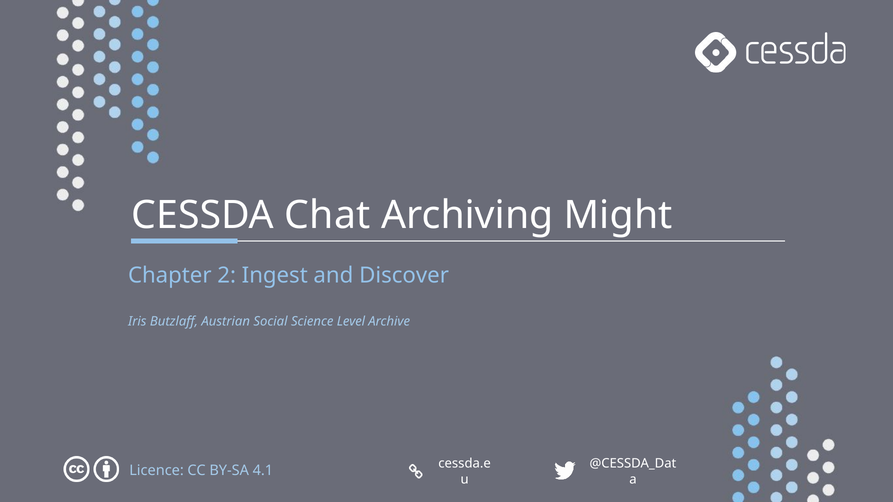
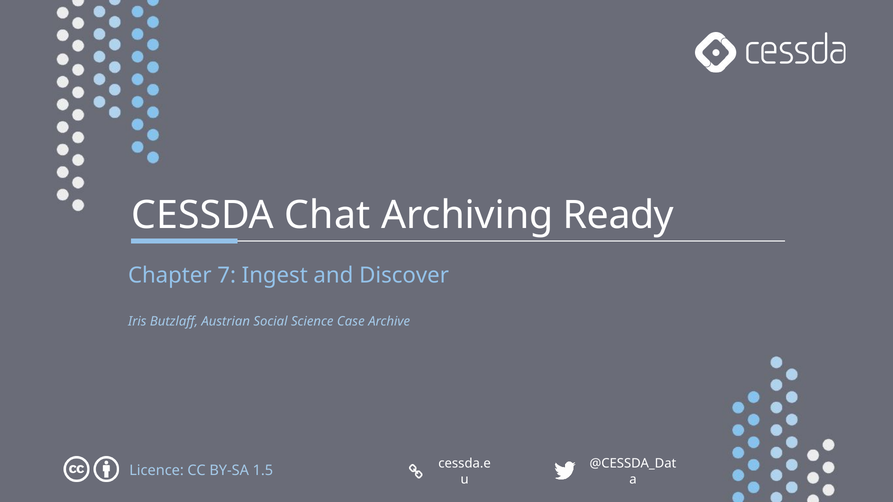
Might: Might -> Ready (618, 216)
2: 2 -> 7 (227, 276)
Level: Level -> Case (351, 322)
4.1: 4.1 -> 1.5 (263, 471)
